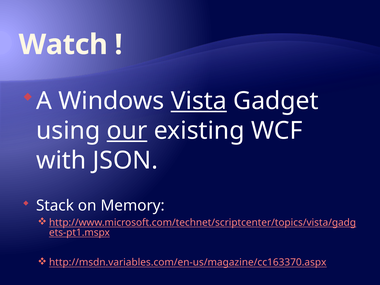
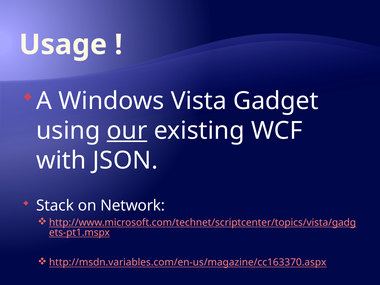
Watch: Watch -> Usage (63, 45)
Vista underline: present -> none (199, 101)
Memory: Memory -> Network (133, 206)
